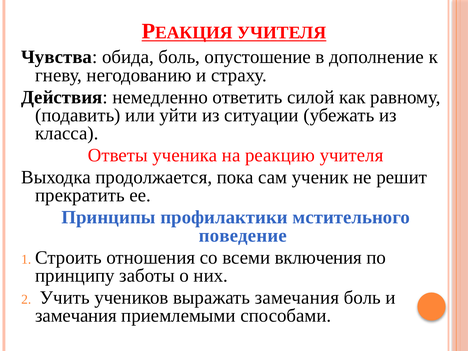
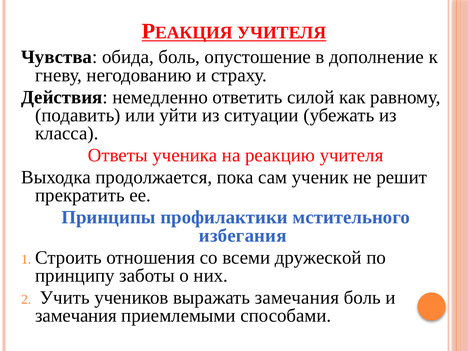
поведение: поведение -> избегания (243, 236)
включения: включения -> дружеской (318, 258)
